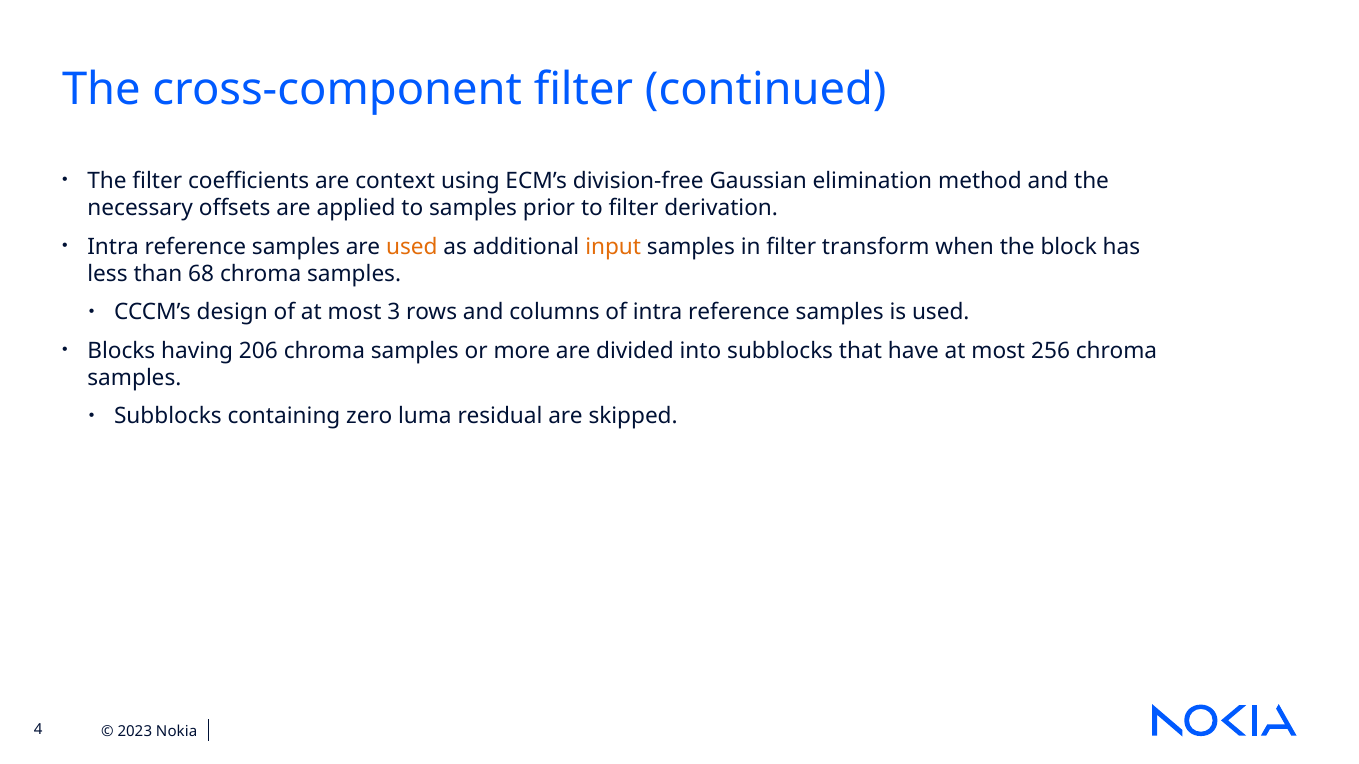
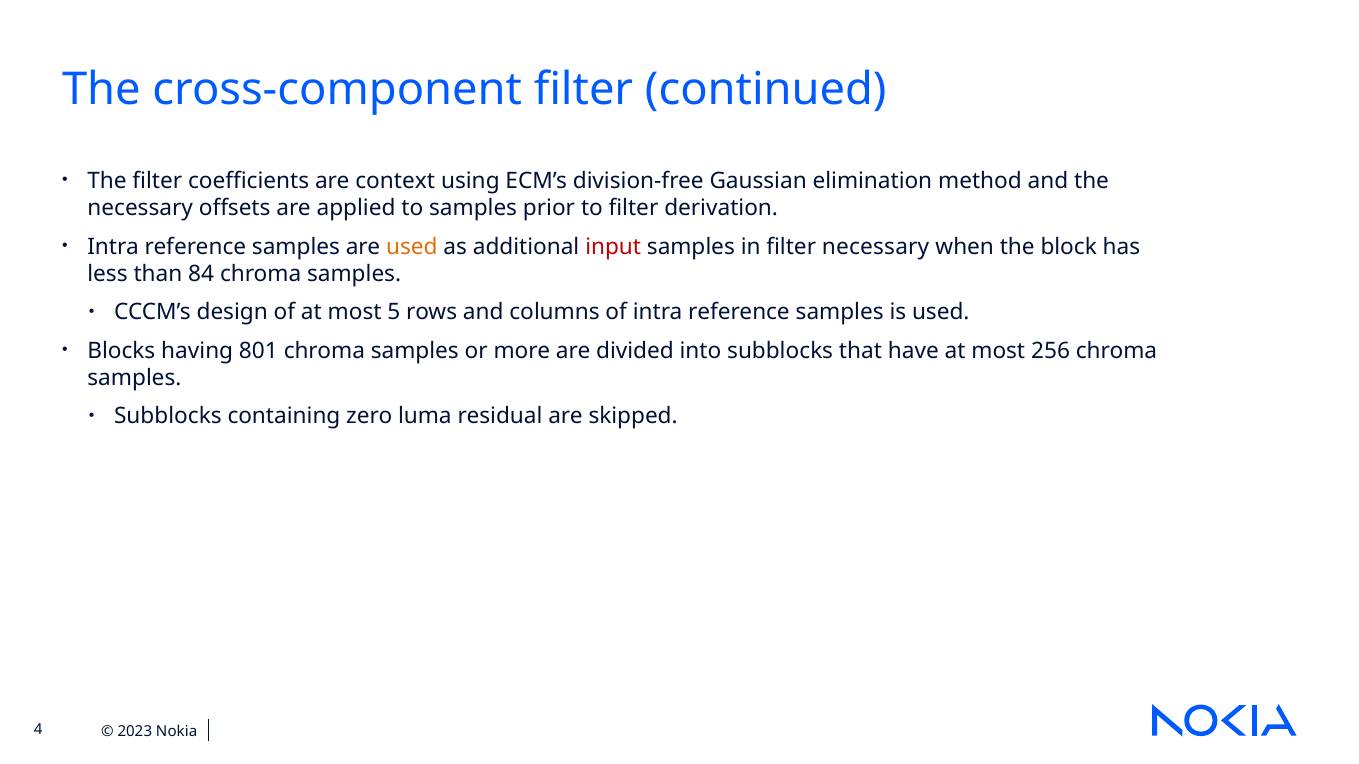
input colour: orange -> red (613, 247)
filter transform: transform -> necessary (876, 247)
68: 68 -> 84 (201, 274)
3: 3 -> 5 (394, 312)
206: 206 -> 801 (258, 351)
